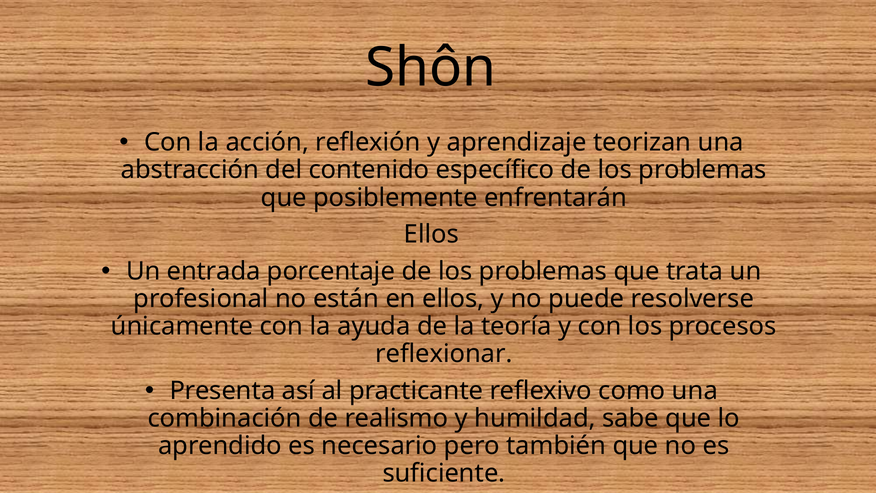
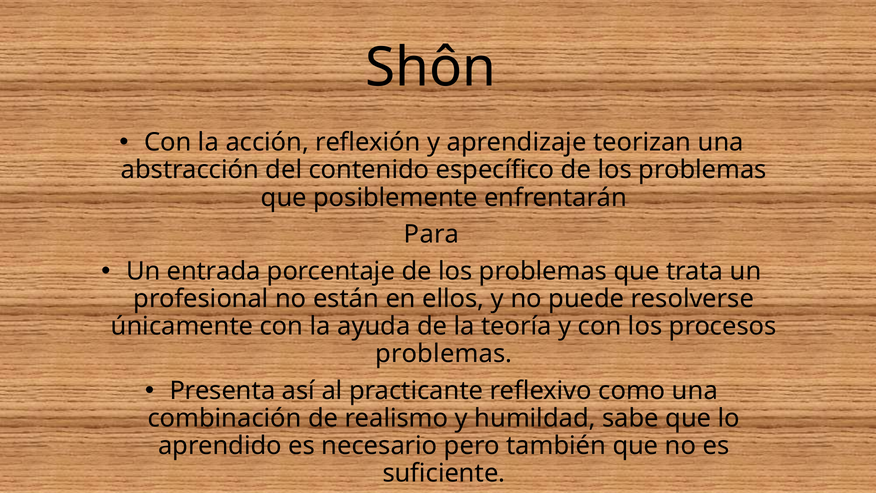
Ellos: Ellos -> Para (432, 234)
reflexionar: reflexionar -> problemas (444, 354)
